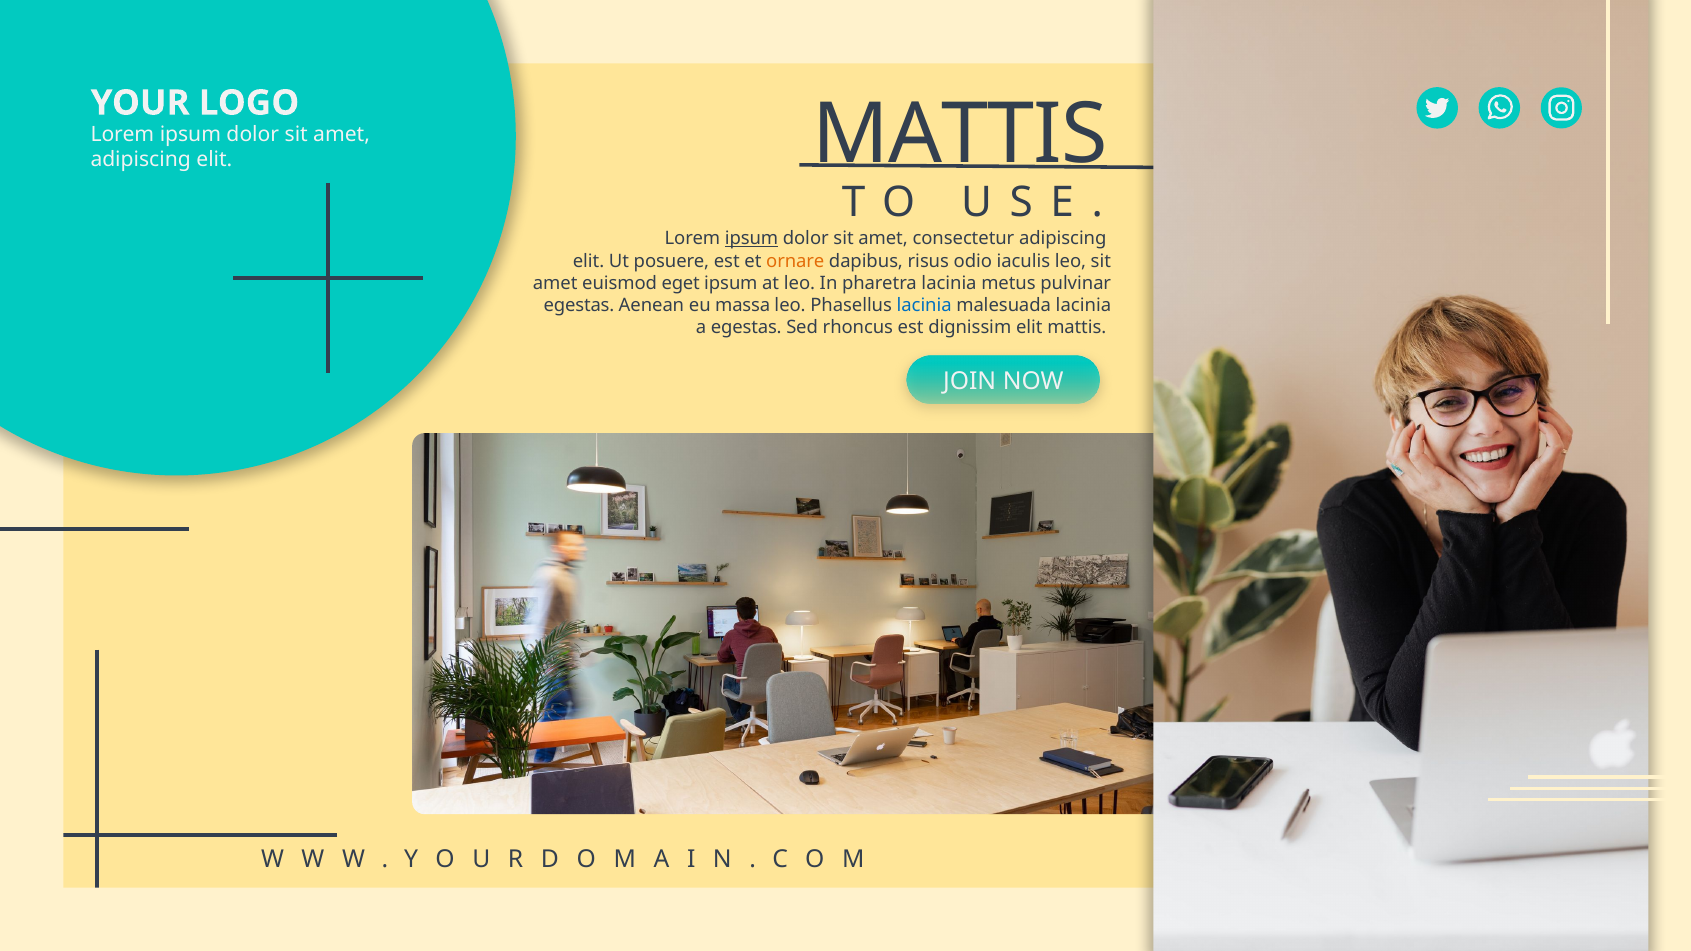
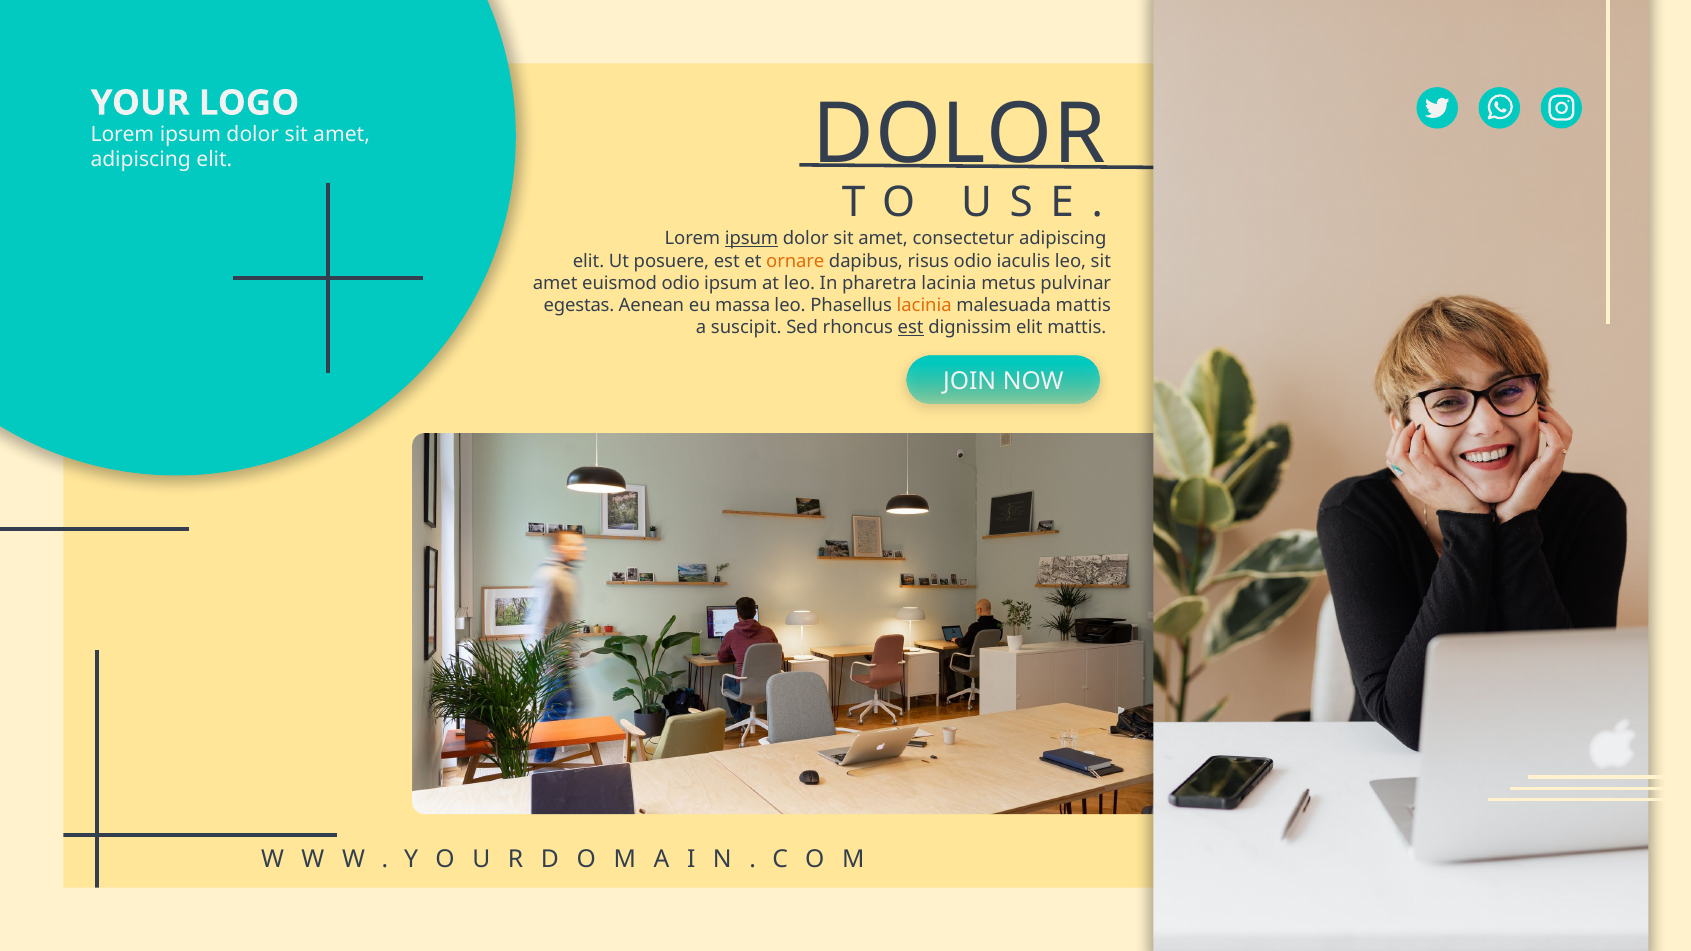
MATTIS: MATTIS -> DOLOR (959, 134)
euismod eget: eget -> odio (681, 283)
lacinia colour: blue -> orange (924, 305)
malesuada lacinia: lacinia -> mattis (1083, 305)
a egestas: egestas -> suscipit (746, 328)
est underline: none -> present (911, 328)
